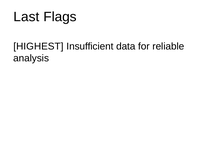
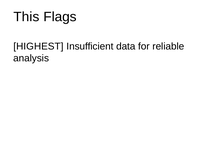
Last: Last -> This (26, 17)
